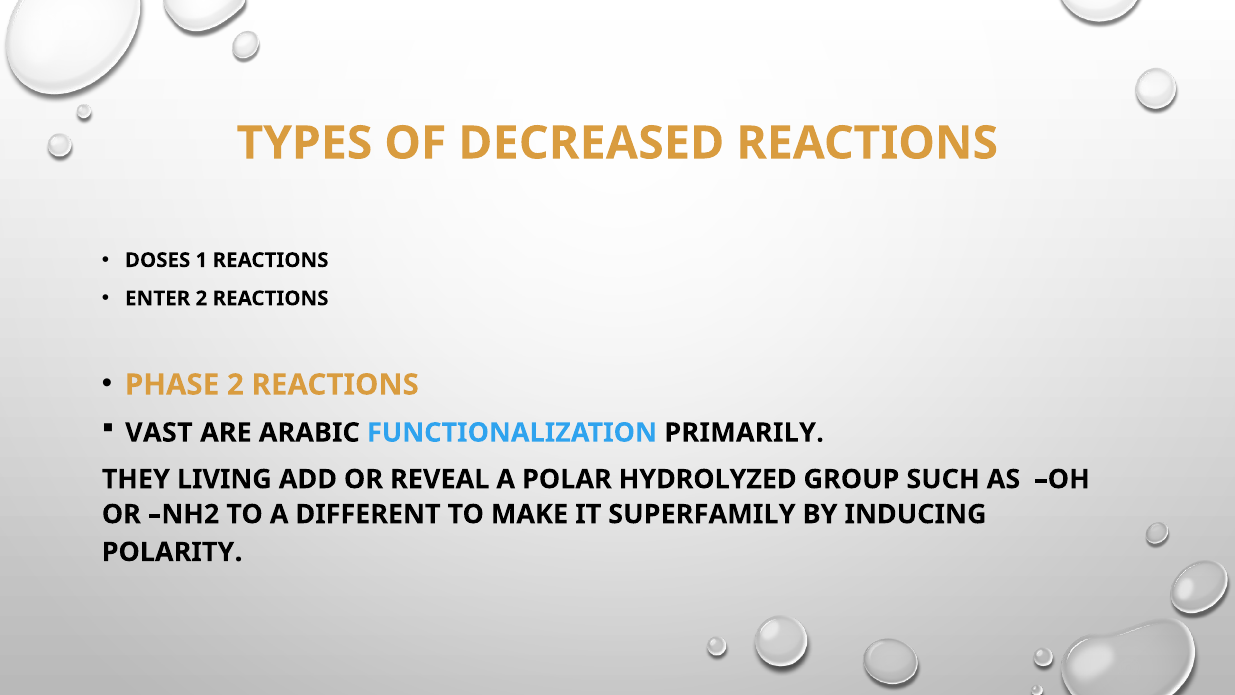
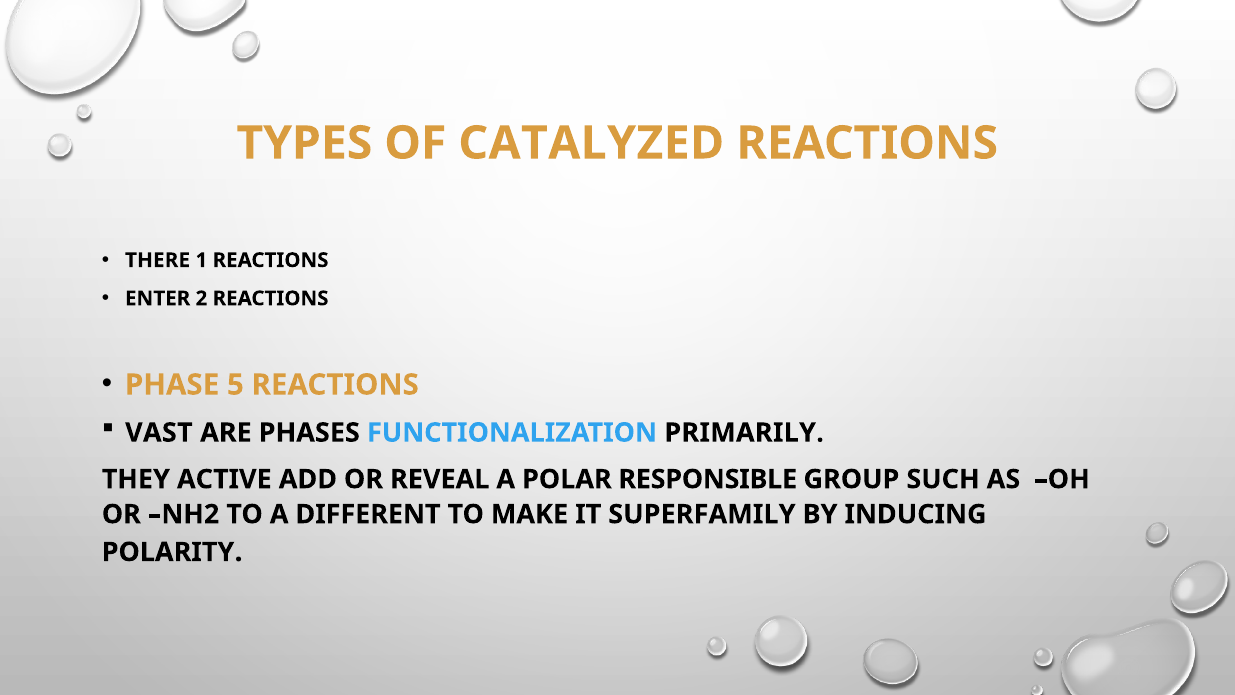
DECREASED: DECREASED -> CATALYZED (591, 143)
DOSES: DOSES -> THERE (158, 260)
PHASE 2: 2 -> 5 (235, 385)
ARABIC: ARABIC -> PHASES (309, 433)
LIVING: LIVING -> ACTIVE (224, 479)
HYDROLYZED: HYDROLYZED -> RESPONSIBLE (708, 479)
